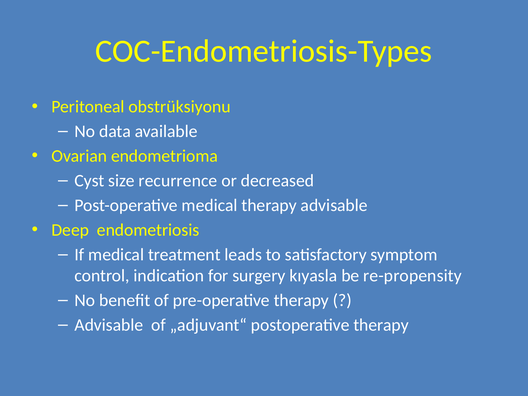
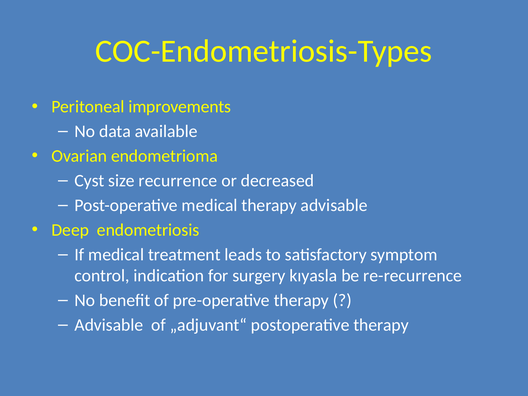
obstrüksiyonu: obstrüksiyonu -> improvements (180, 107)
re-propensity: re-propensity -> re-recurrence (413, 276)
